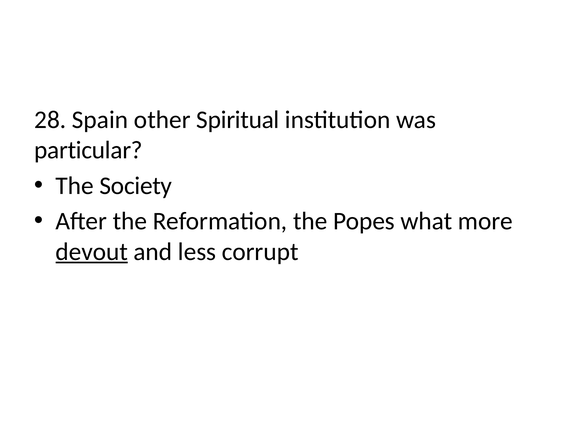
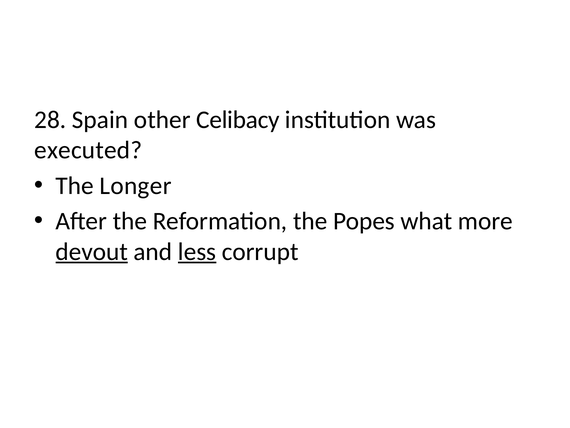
Spiritual: Spiritual -> Celibacy (238, 120)
particular: particular -> executed (88, 150)
Society: Society -> Longer (136, 185)
less underline: none -> present (197, 251)
